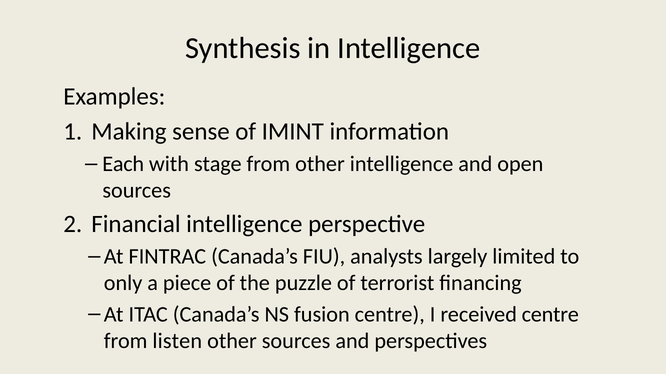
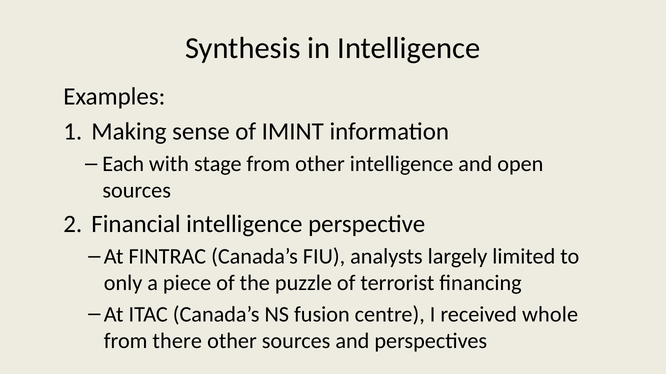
received centre: centre -> whole (550, 315)
listen: listen -> there (177, 341)
